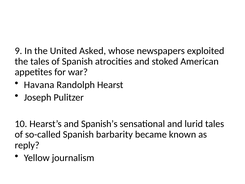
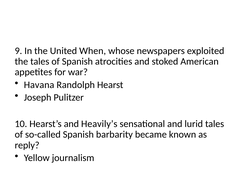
Asked: Asked -> When (93, 51)
Spanish’s: Spanish’s -> Heavily’s (99, 124)
